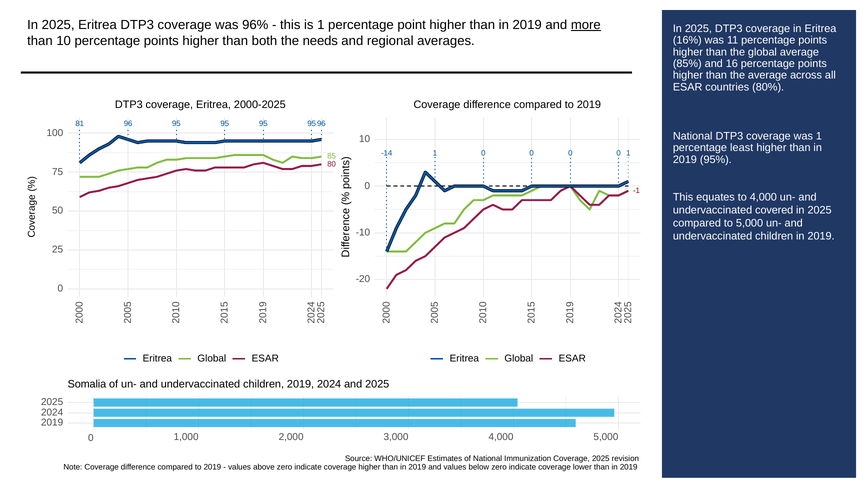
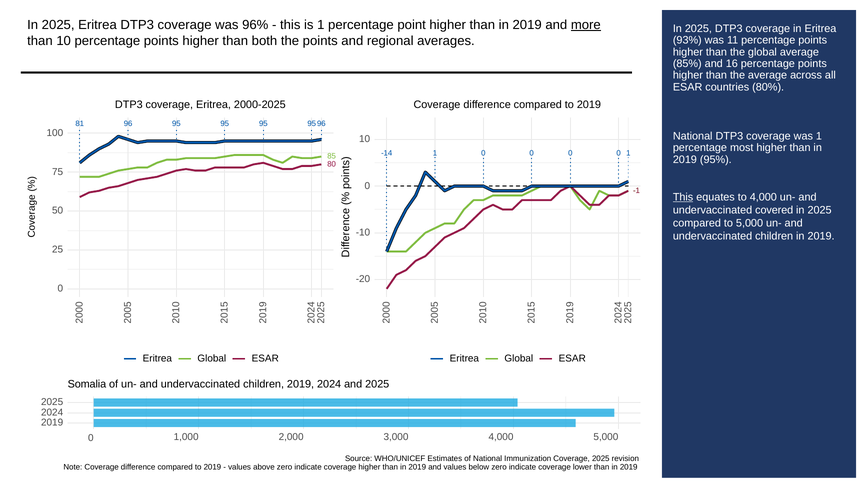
the needs: needs -> points (320, 41)
16%: 16% -> 93% (687, 40)
least: least -> most (742, 148)
This underline: none -> present (683, 197)
